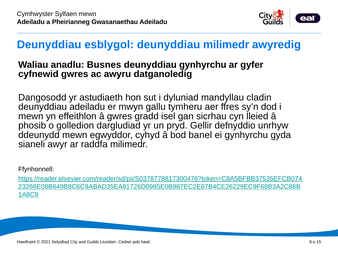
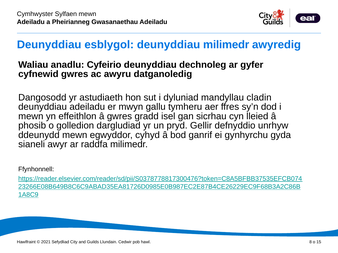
Busnes: Busnes -> Cyfeirio (104, 65)
deunyddiau gynhyrchu: gynhyrchu -> dechnoleg (203, 65)
banel: banel -> ganrif (200, 135)
